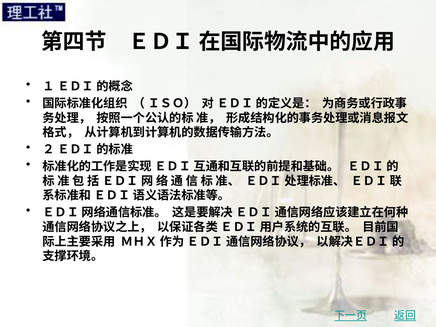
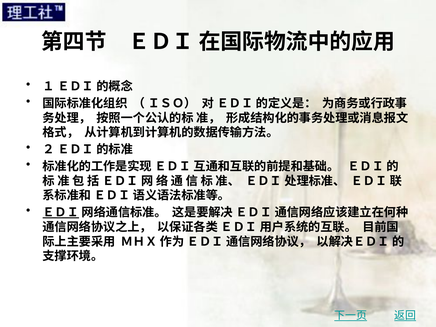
ＥＤＩ underline: none -> present (61, 213)
